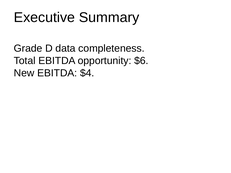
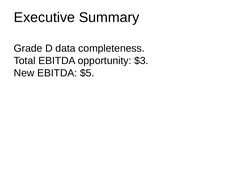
$6: $6 -> $3 (141, 61)
$4: $4 -> $5 (87, 73)
